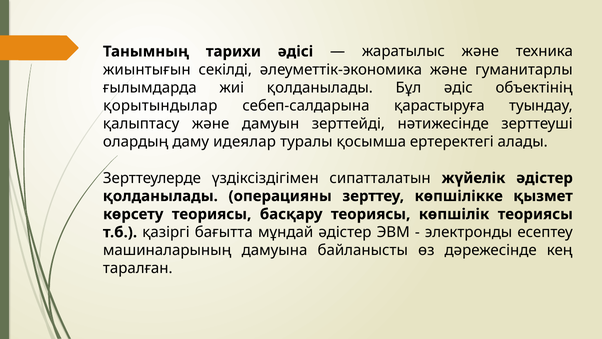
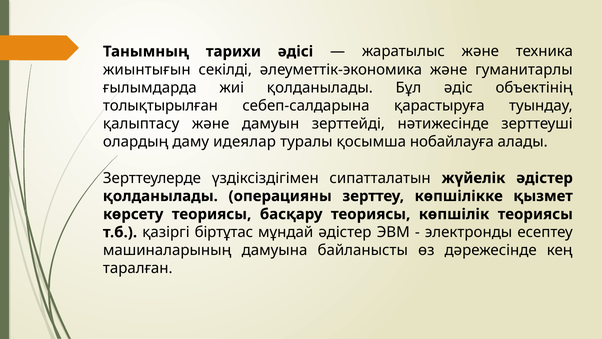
қорытындылар: қорытындылар -> толықтырылған (160, 106)
ертеректегі: ертеректегі -> нобайлауға (452, 142)
бағытта: бағытта -> біртұтас (224, 232)
